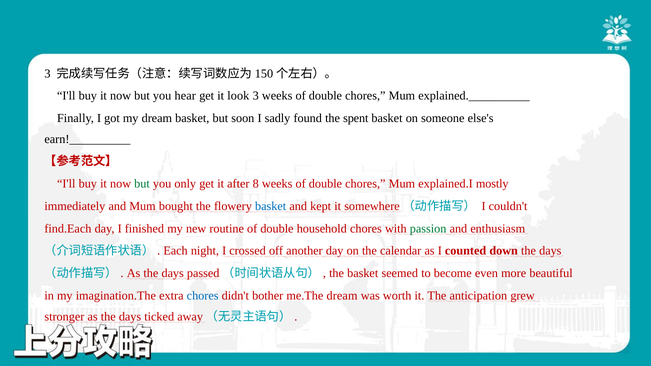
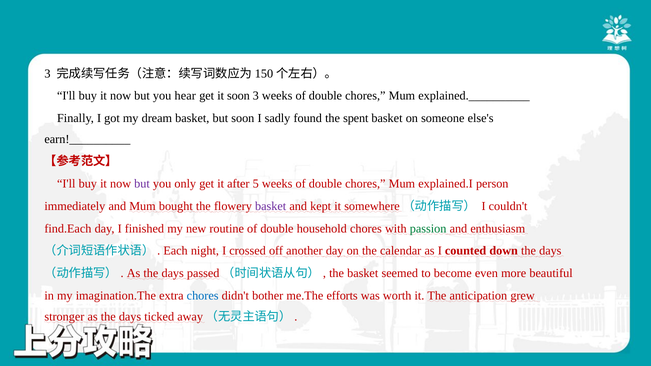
it look: look -> soon (238, 96)
but colour: green -> purple (142, 184)
8: 8 -> 5 (256, 184)
mostly: mostly -> person (492, 184)
basket colour: blue -> purple (271, 206)
me.The dream: dream -> efforts (342, 296)
